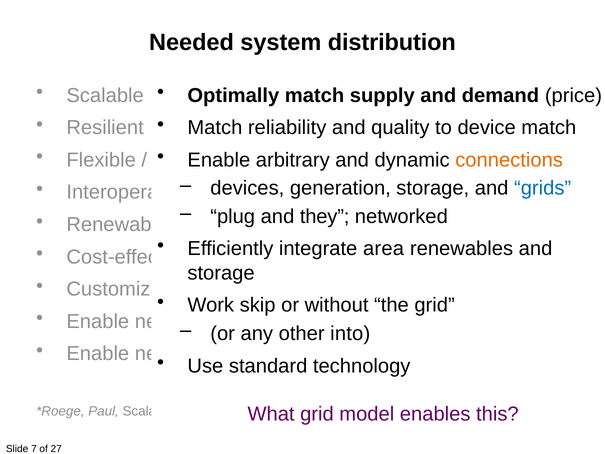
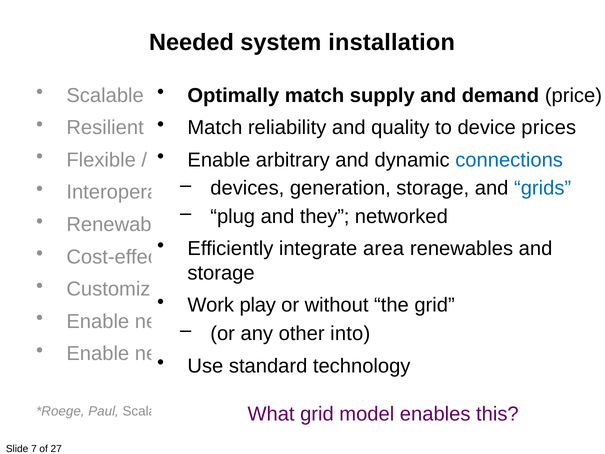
distribution: distribution -> installation (392, 42)
device match: match -> prices (549, 128)
connections colour: orange -> blue (509, 160)
skip: skip -> play (258, 305)
